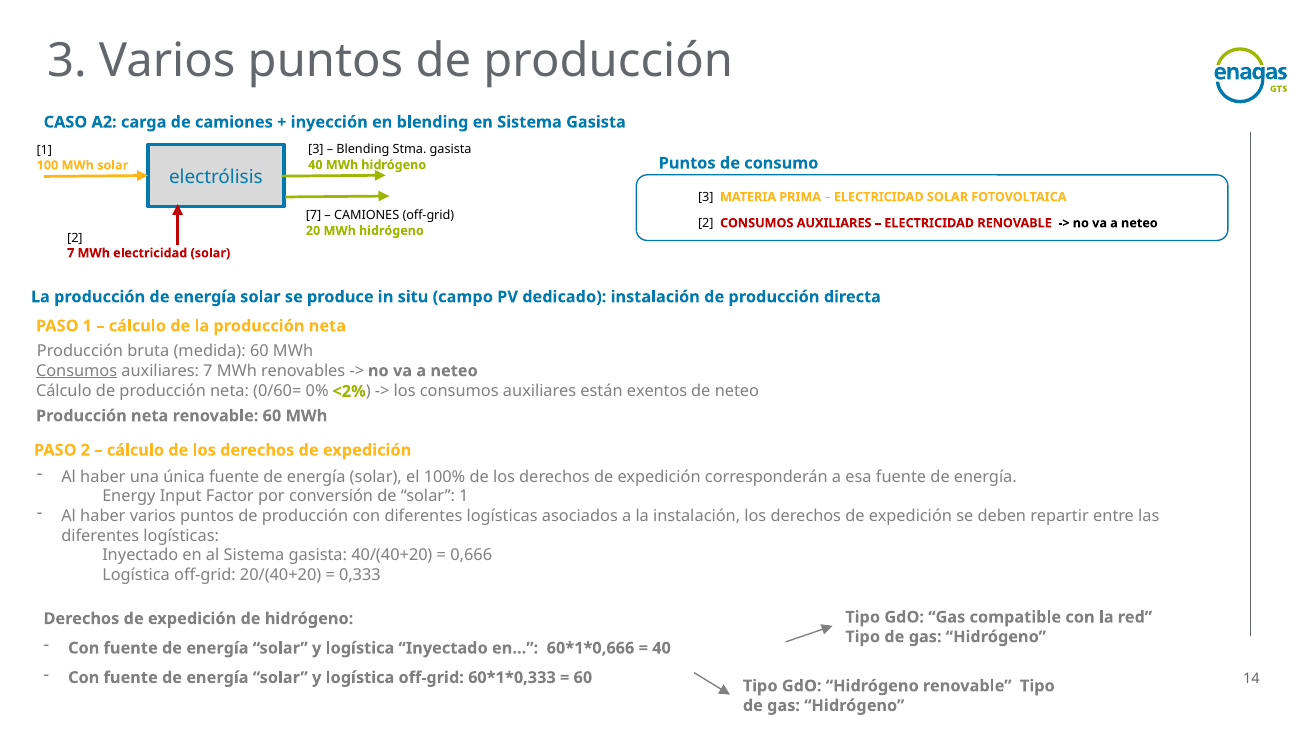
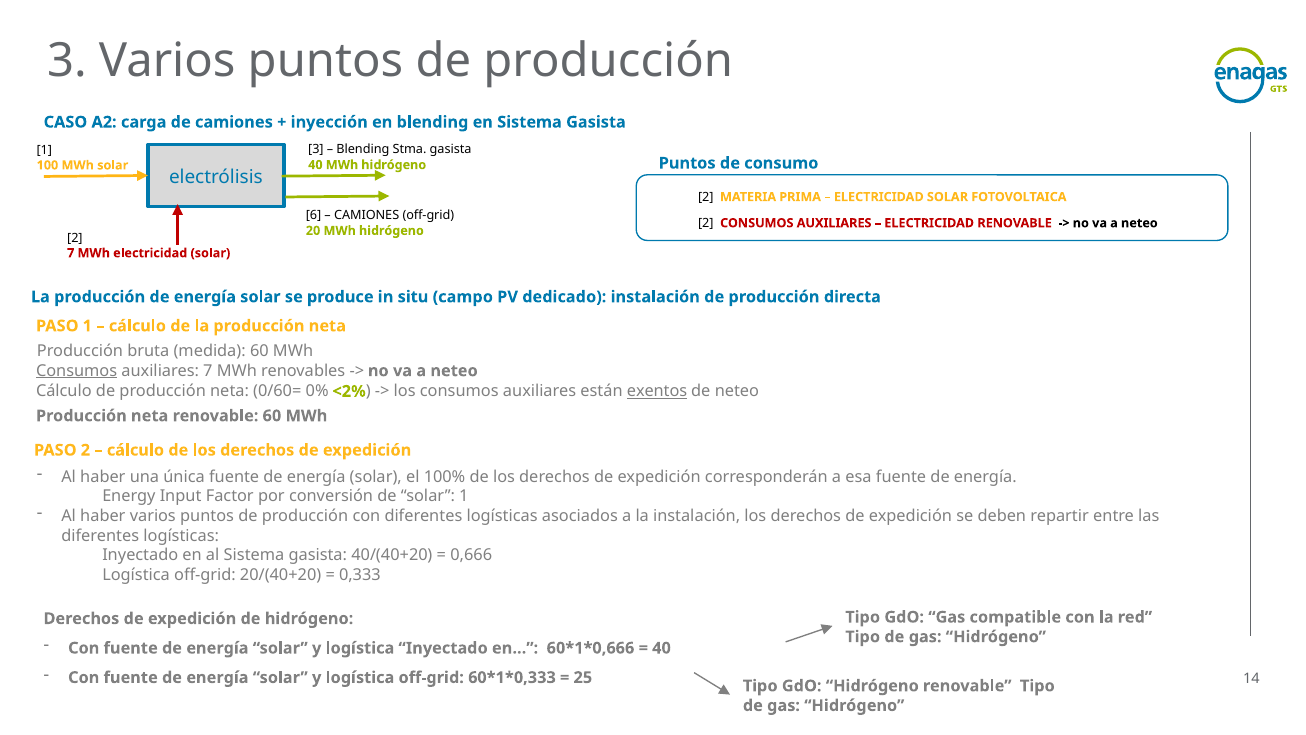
3: 3 -> 2 (706, 197)
7: 7 -> 6 (314, 215)
exentos underline: none -> present (657, 391)
60: 60 -> 25 (583, 677)
